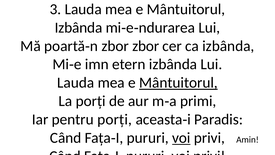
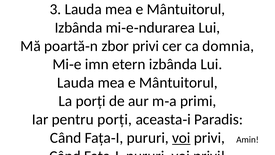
zbor zbor: zbor -> privi (146, 46)
ca izbânda: izbânda -> domnia (228, 46)
Mântuitorul underline: present -> none (178, 83)
